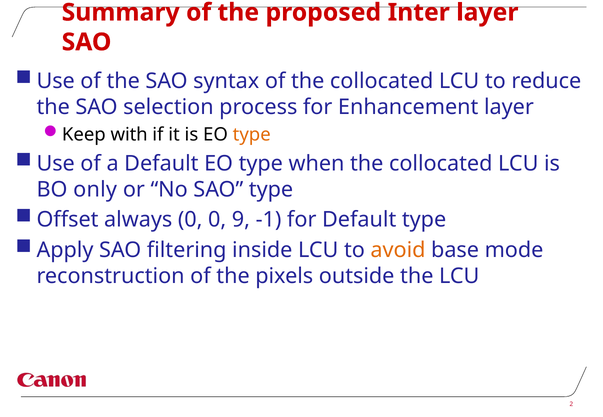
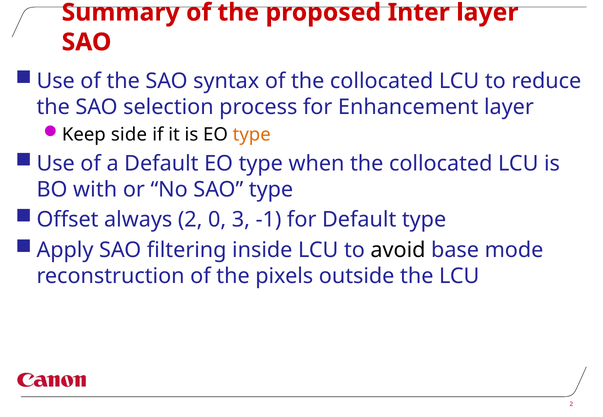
with: with -> side (129, 135)
only: only -> with (95, 190)
always 0: 0 -> 2 (190, 220)
9: 9 -> 3 (241, 220)
avoid colour: orange -> black (398, 250)
